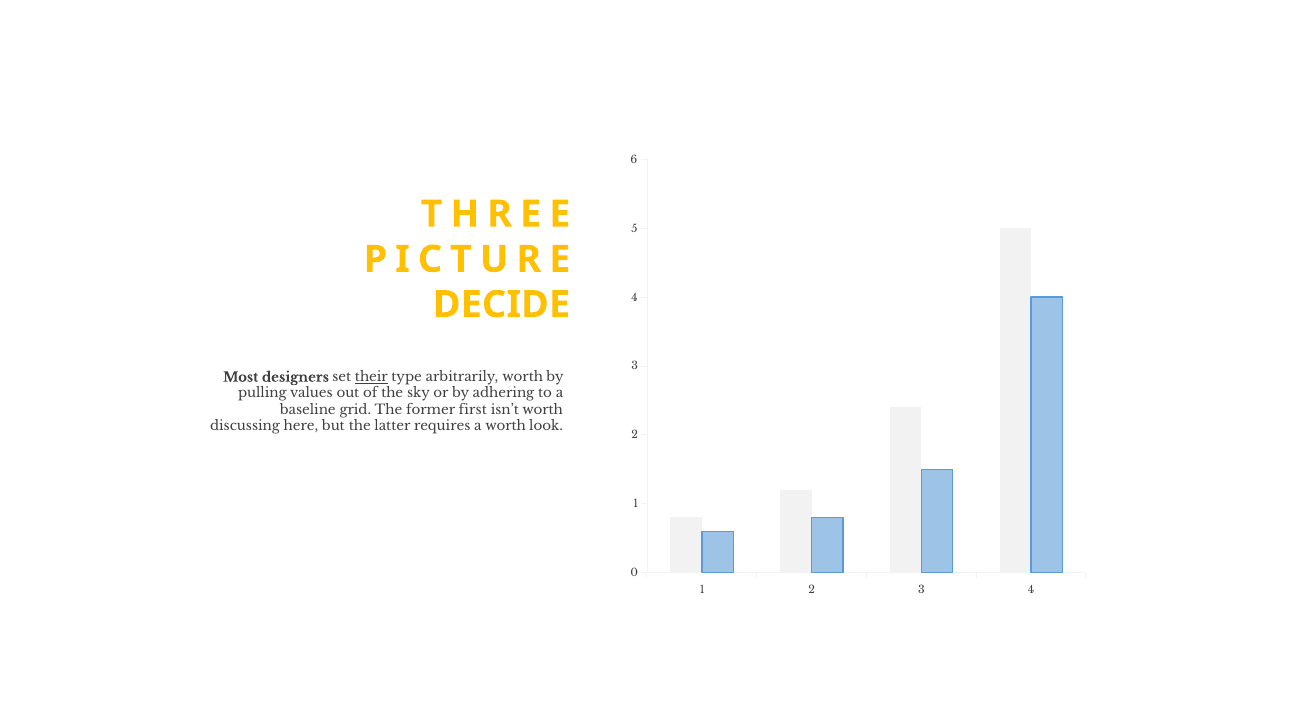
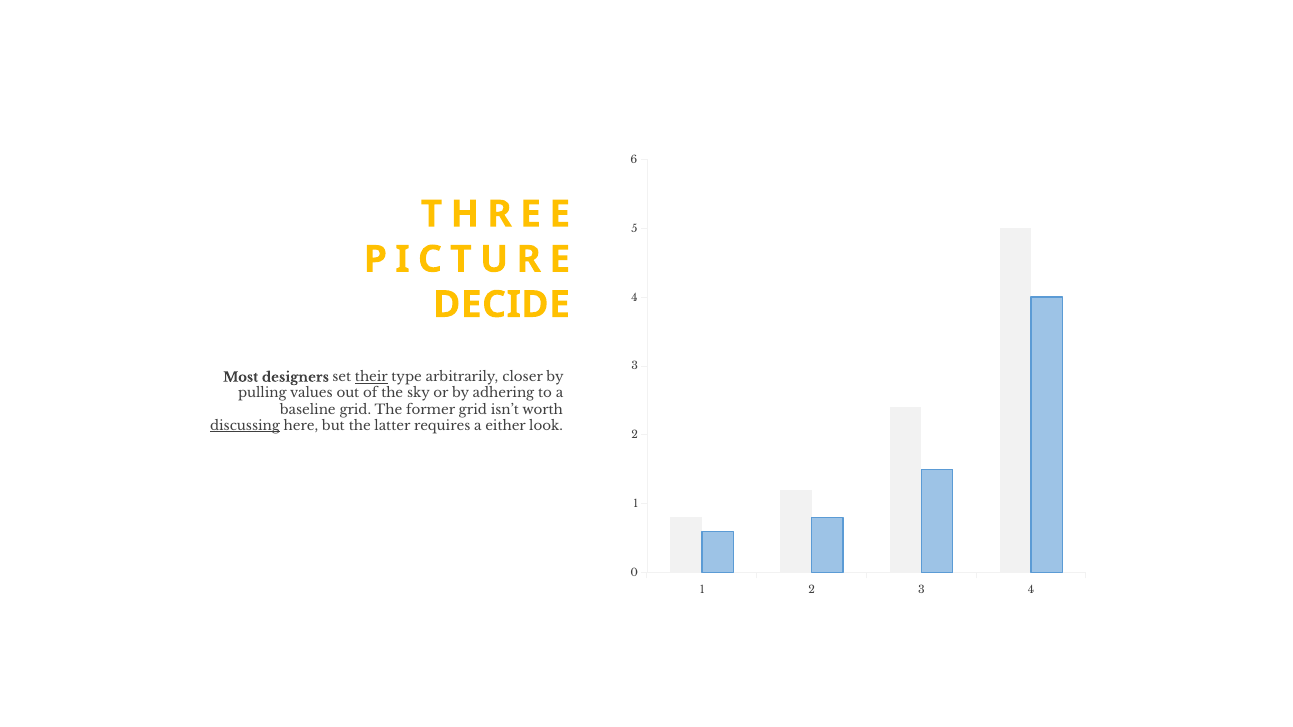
arbitrarily worth: worth -> closer (523, 377)
former first: first -> grid (473, 410)
discussing underline: none -> present (245, 426)
a worth: worth -> either (506, 426)
